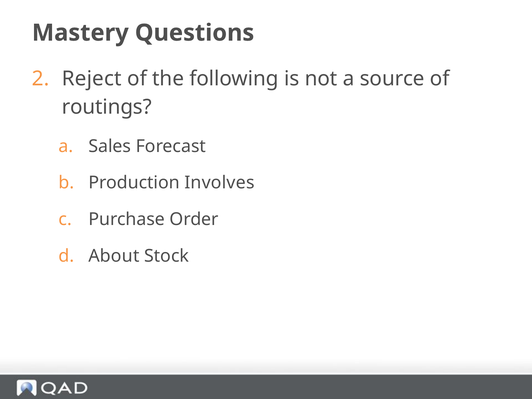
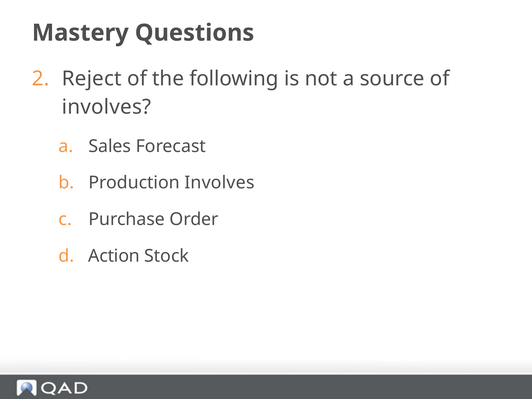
routings: routings -> involves (107, 107)
About: About -> Action (114, 256)
